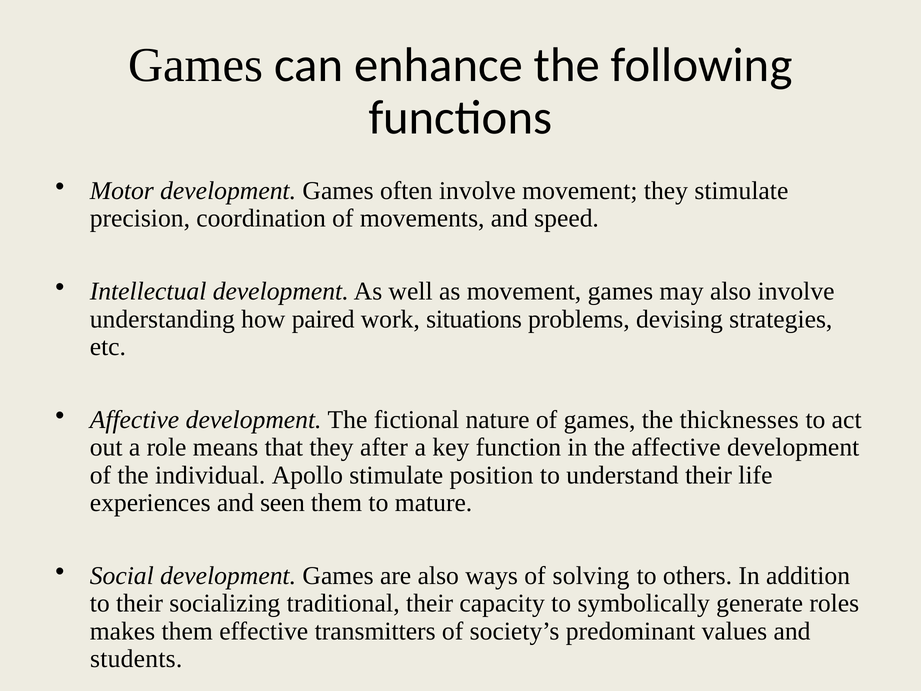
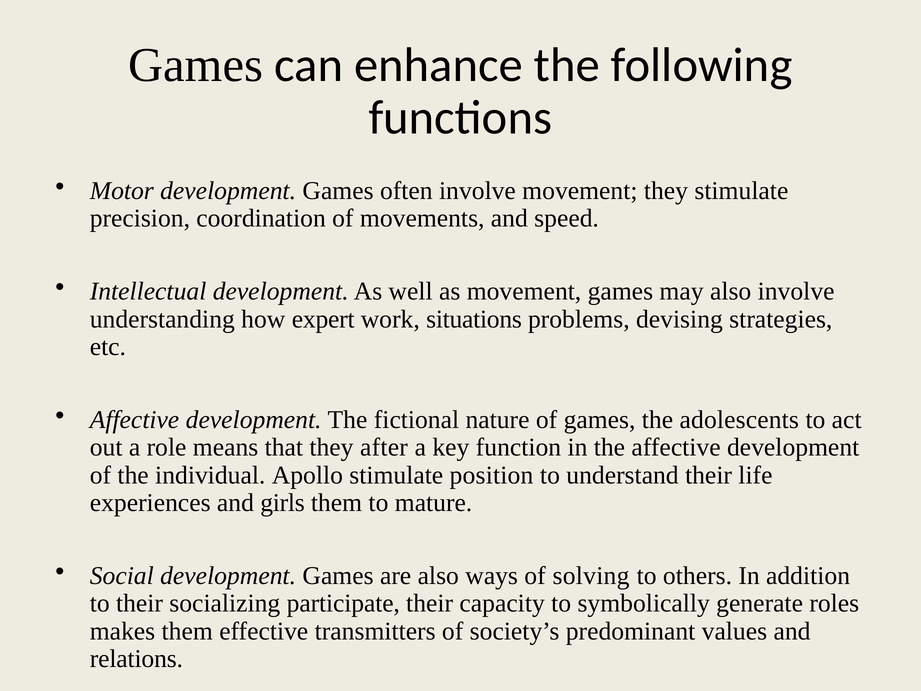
paired: paired -> expert (323, 319)
thicknesses: thicknesses -> adolescents (739, 420)
seen: seen -> girls (282, 503)
traditional: traditional -> participate (343, 603)
students: students -> relations (136, 658)
